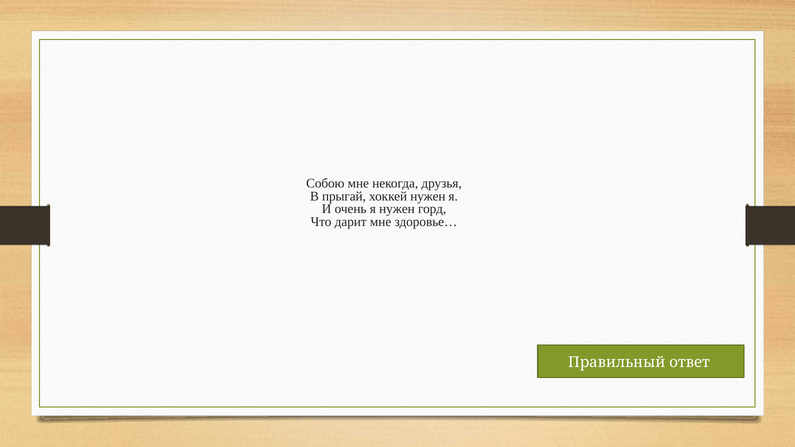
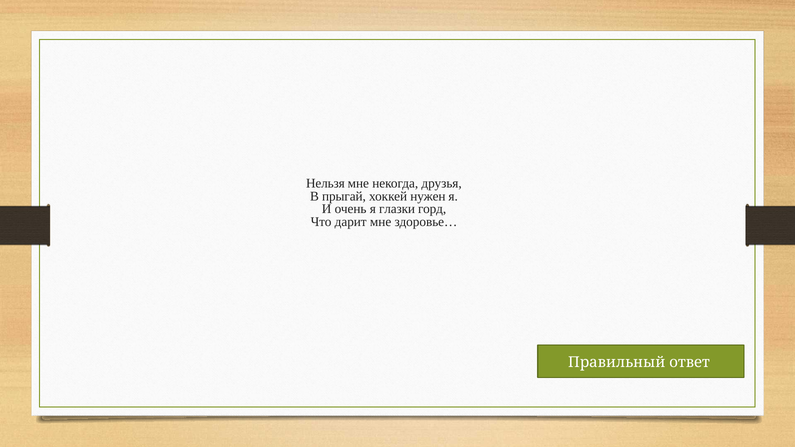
Собою: Собою -> Нельзя (325, 184)
я нужен: нужен -> глазки (397, 209)
